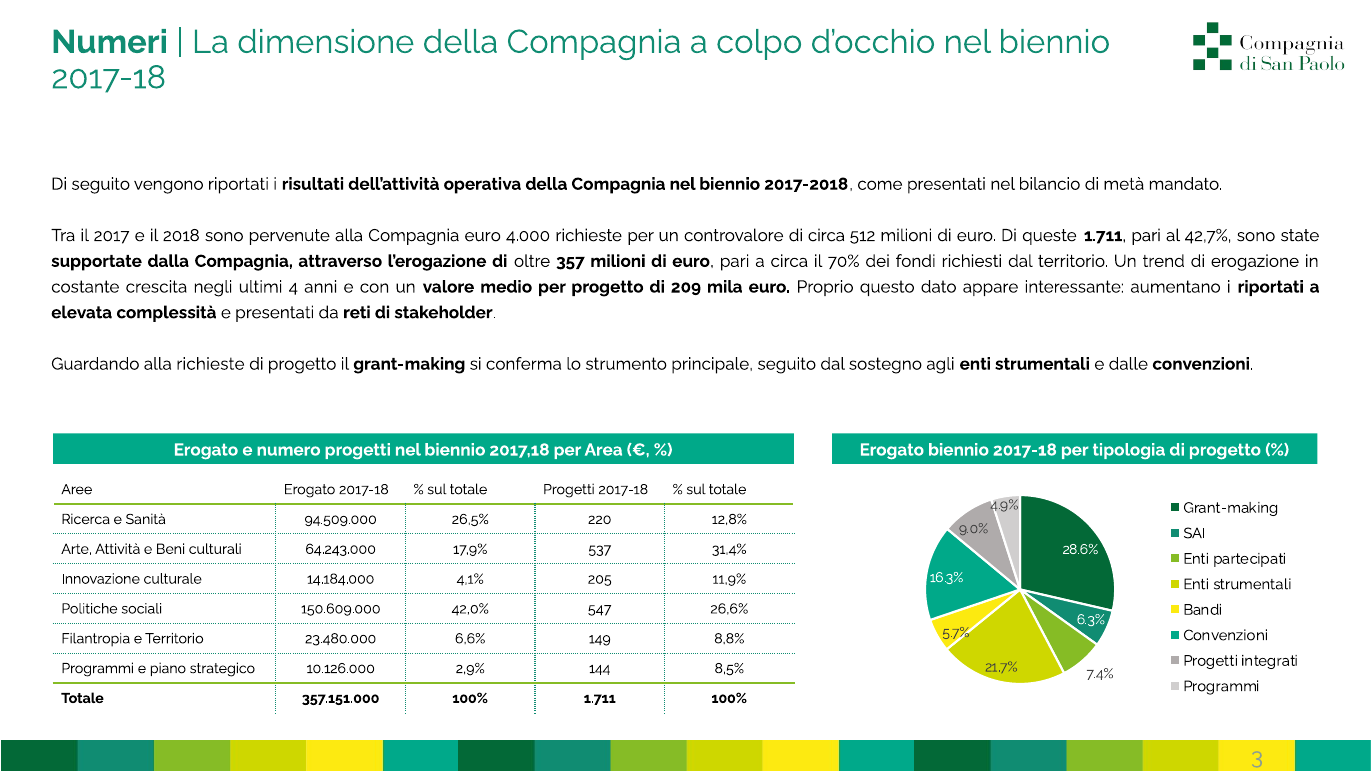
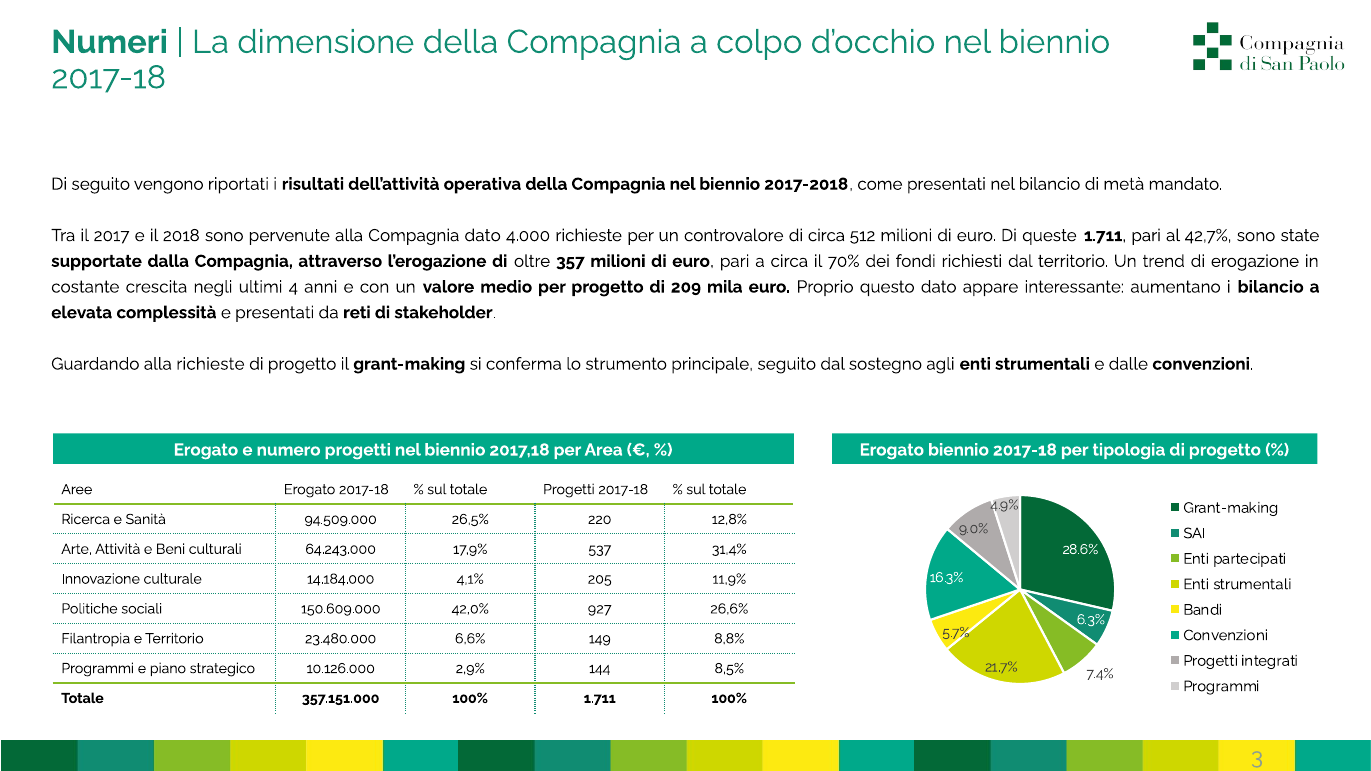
Compagnia euro: euro -> dato (483, 236)
i riportati: riportati -> bilancio (1271, 287)
547: 547 -> 927 (600, 609)
